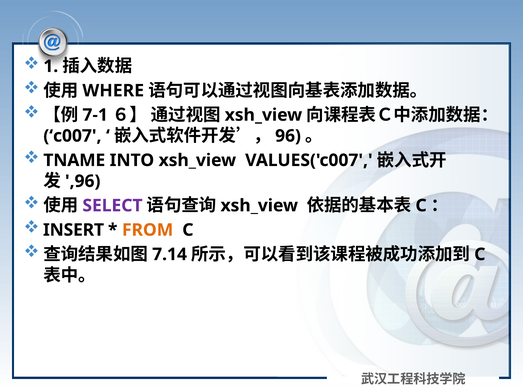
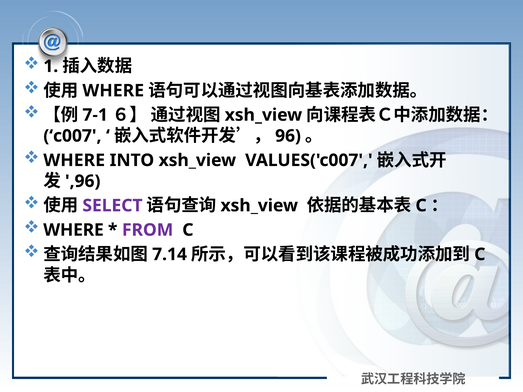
TNAME: TNAME -> WHERE (74, 160)
INSERT: INSERT -> WHERE (74, 230)
FROM colour: orange -> purple (148, 230)
